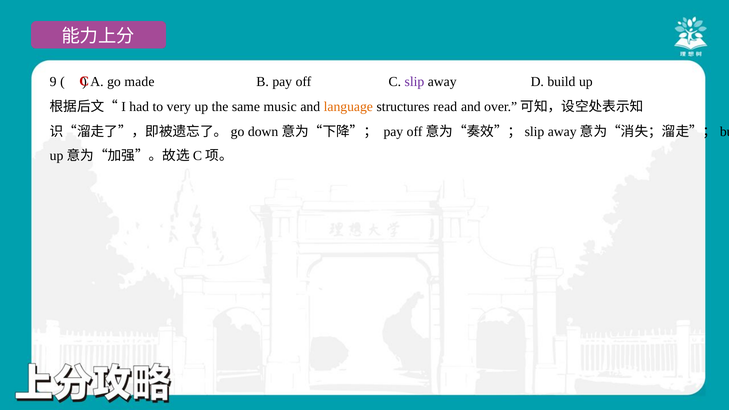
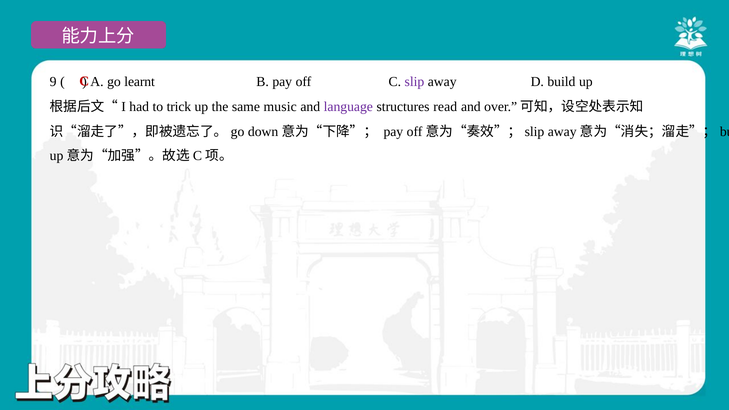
made: made -> learnt (140, 82)
very: very -> trick (179, 107)
language colour: orange -> purple (348, 107)
